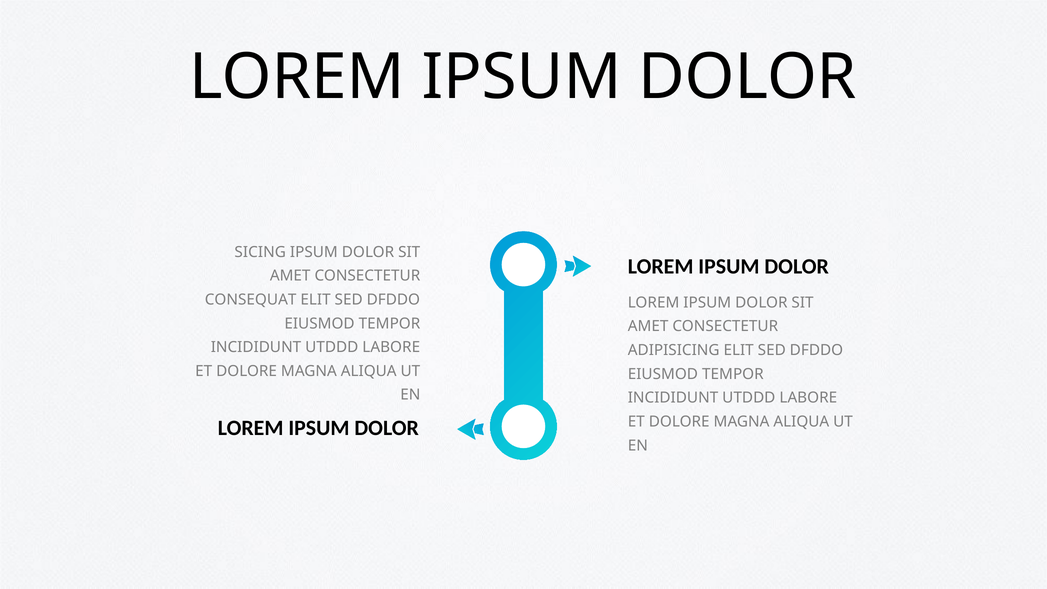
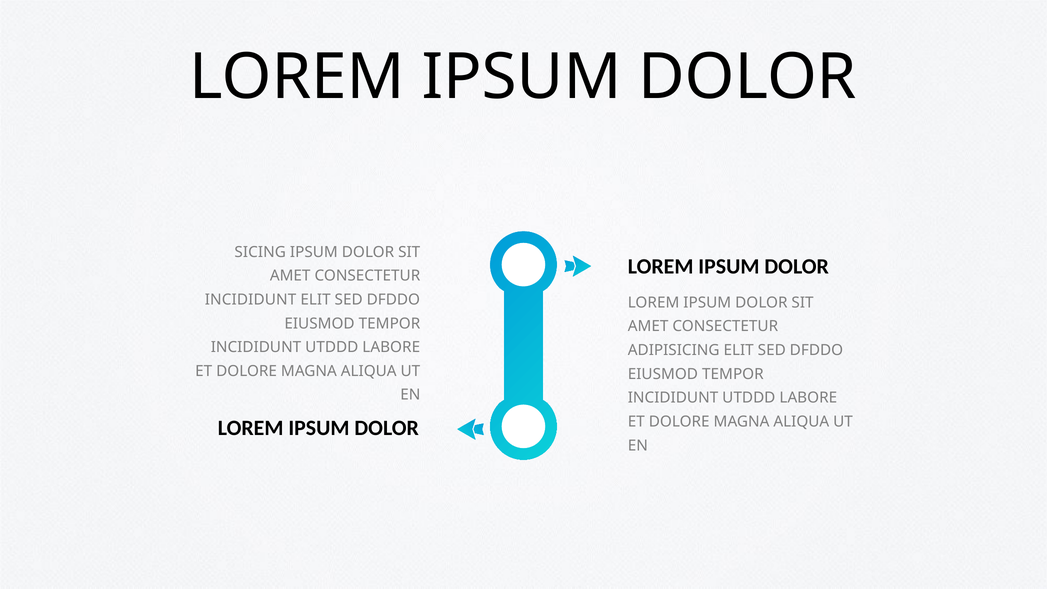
CONSEQUAT: CONSEQUAT -> INCIDIDUNT (251, 300)
